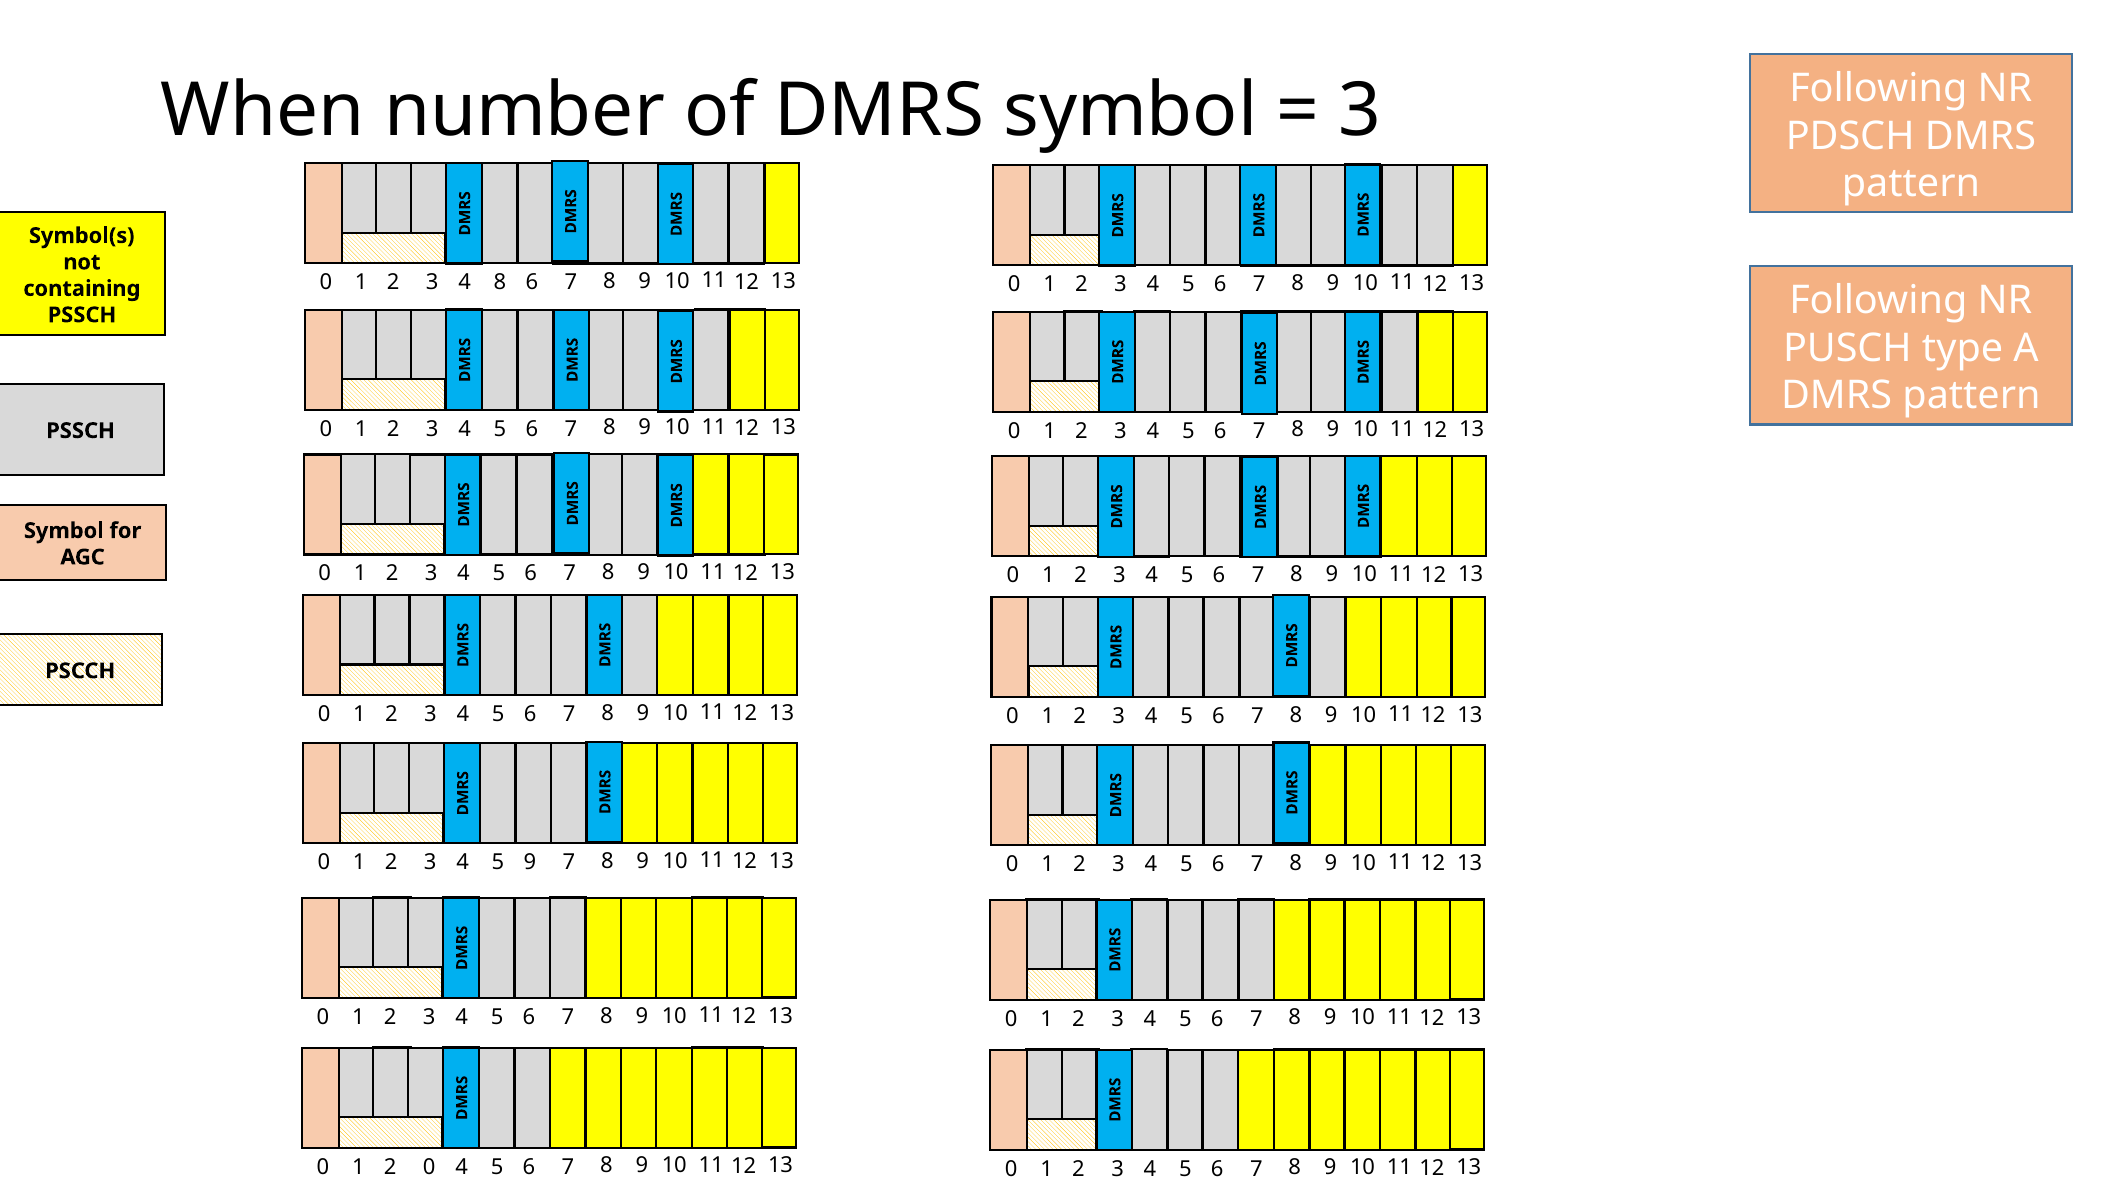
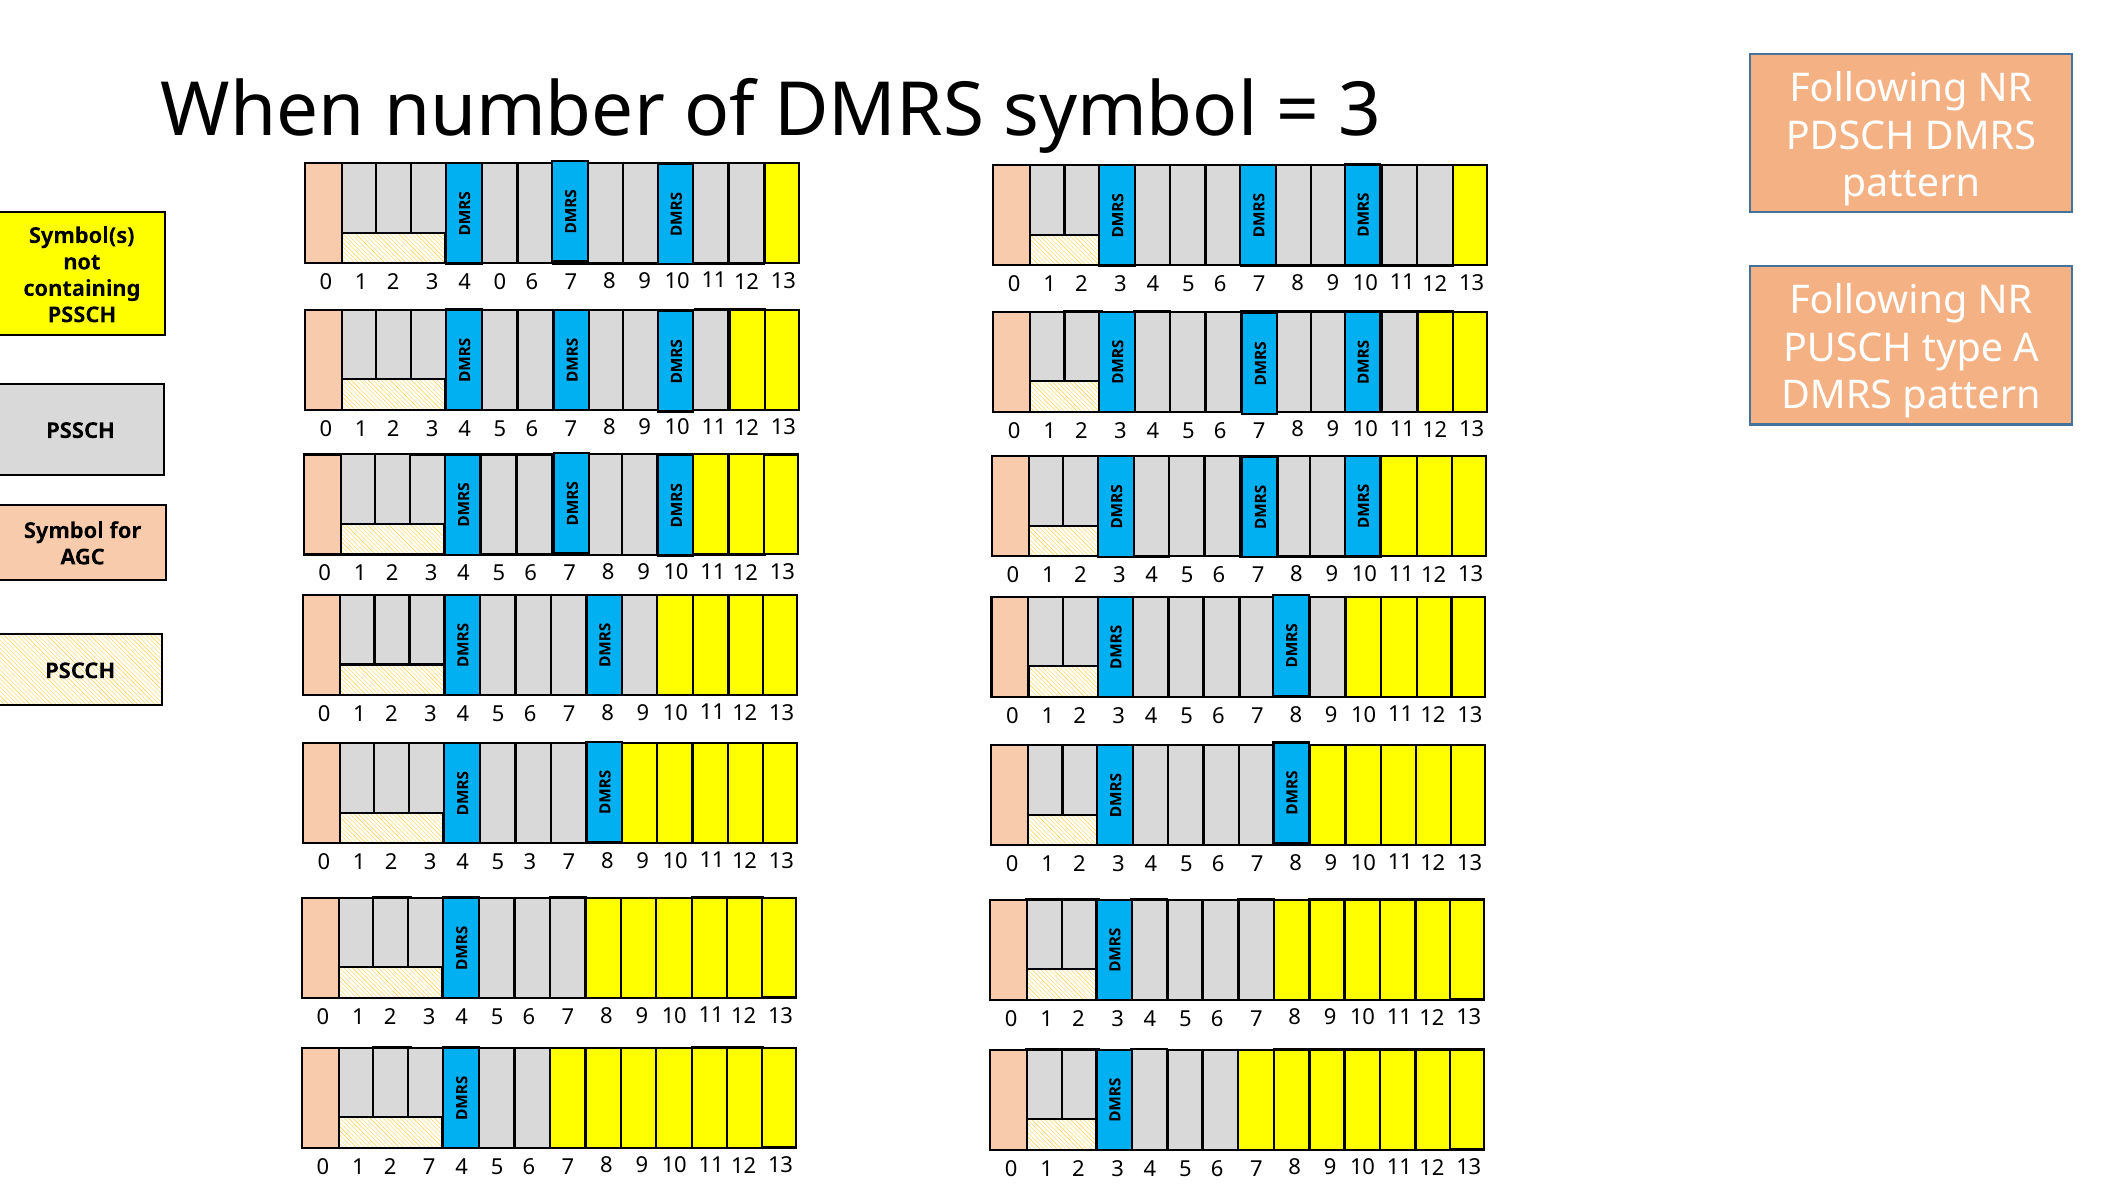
4 8: 8 -> 0 (500, 283)
5 9: 9 -> 3 (530, 863)
2 0: 0 -> 7 (429, 1167)
